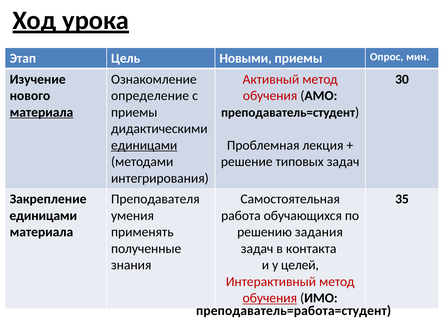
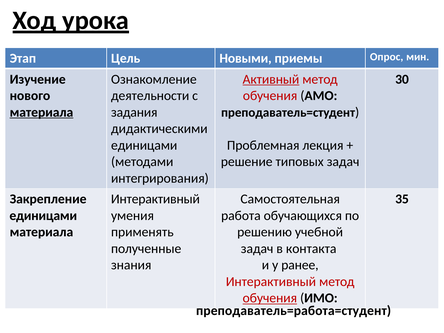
Активный underline: none -> present (271, 79)
определение: определение -> деятельности (150, 96)
приемы: приемы -> задания (134, 112)
единицами underline: present -> none (144, 145)
Преподавателя: Преподавателя -> Интерактивный (155, 199)
задания: задания -> учебной (319, 232)
целей: целей -> ранее (300, 265)
